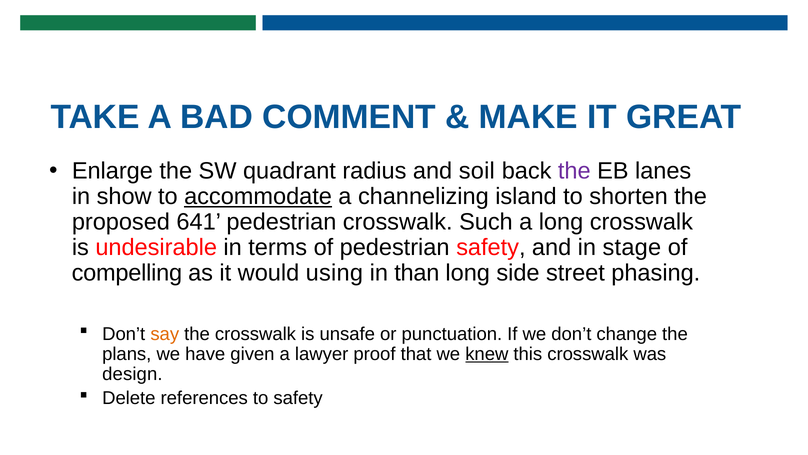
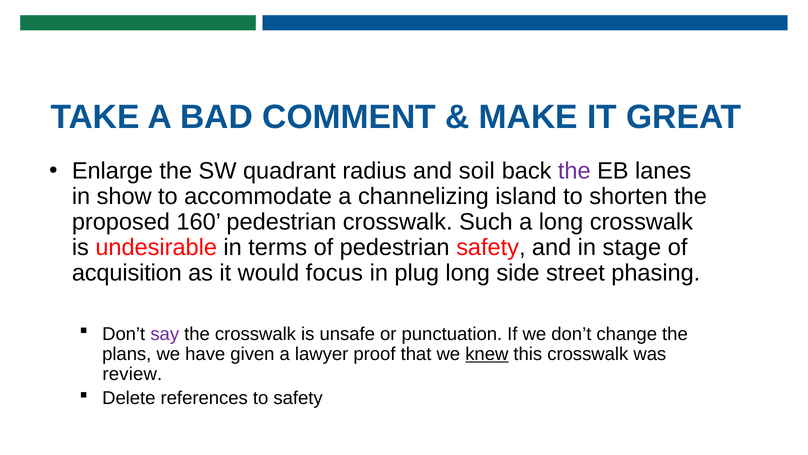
accommodate underline: present -> none (258, 196)
641: 641 -> 160 (199, 222)
compelling: compelling -> acquisition (127, 273)
using: using -> focus (334, 273)
than: than -> plug (417, 273)
say colour: orange -> purple (165, 334)
design: design -> review (132, 374)
